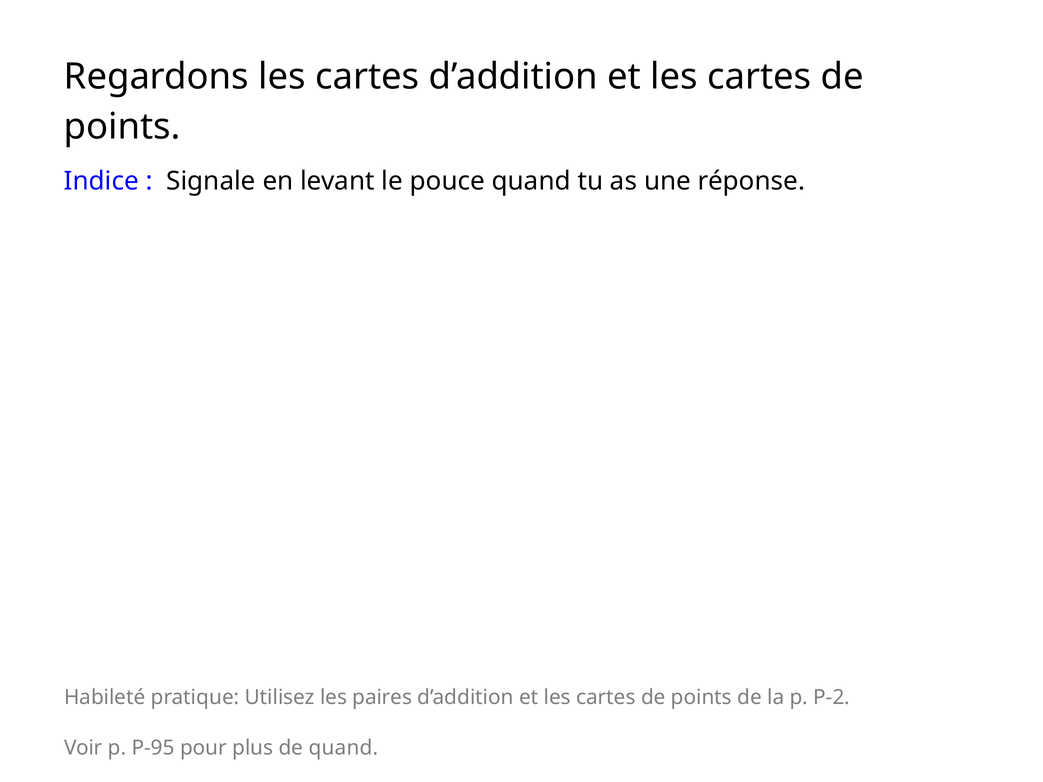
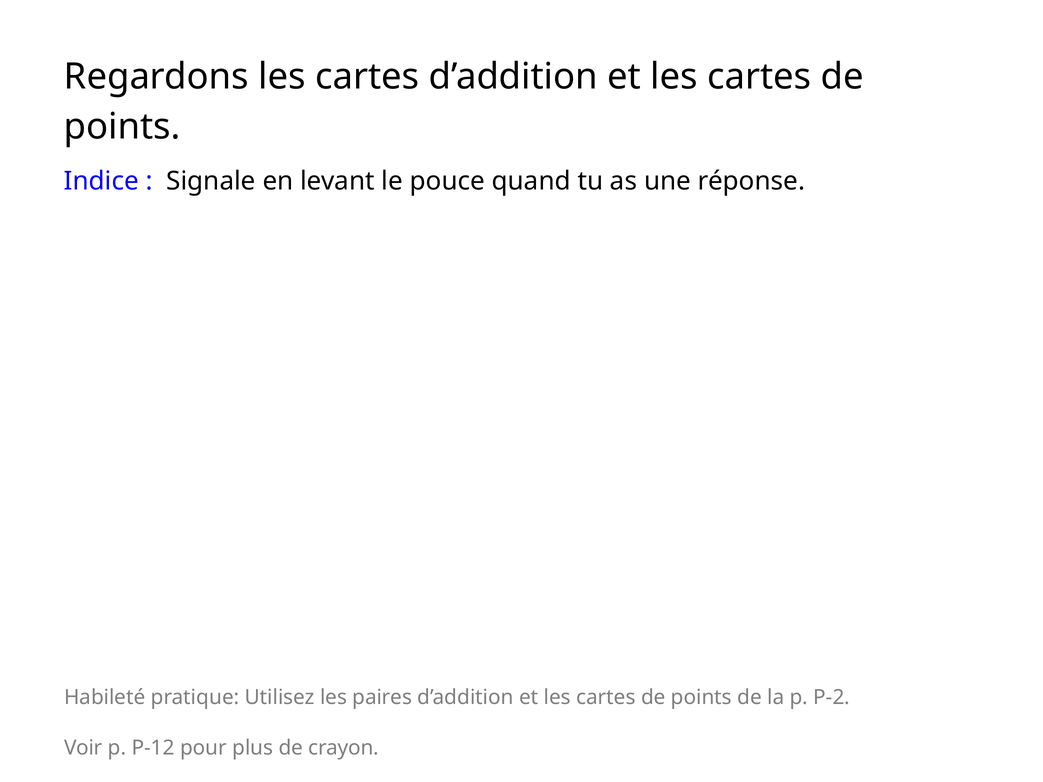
P-95: P-95 -> P-12 (153, 748)
de quand: quand -> crayon (344, 748)
